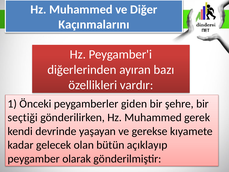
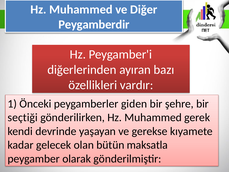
Kaçınmalarını: Kaçınmalarını -> Peygamberdir (94, 24)
açıklayıp: açıklayıp -> maksatla (147, 145)
